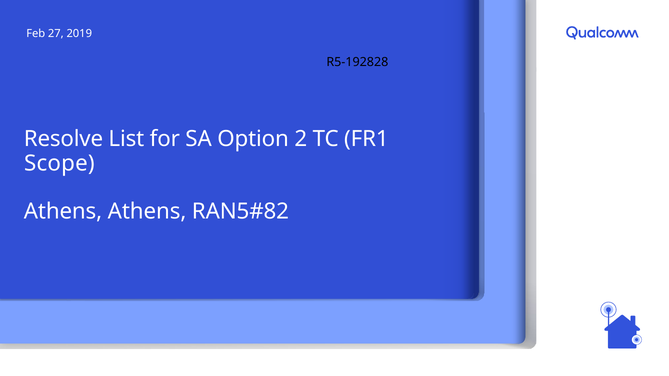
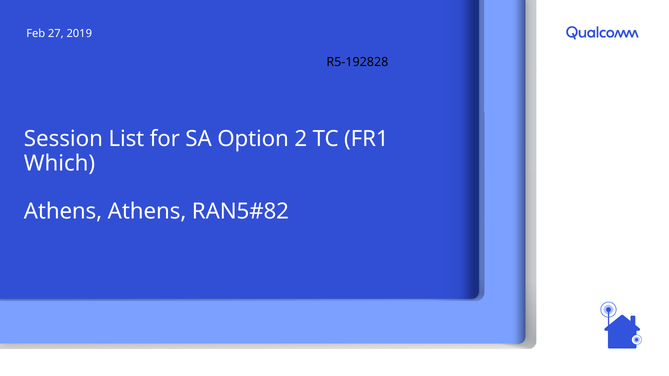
Resolve: Resolve -> Session (63, 139)
Scope: Scope -> Which (59, 163)
